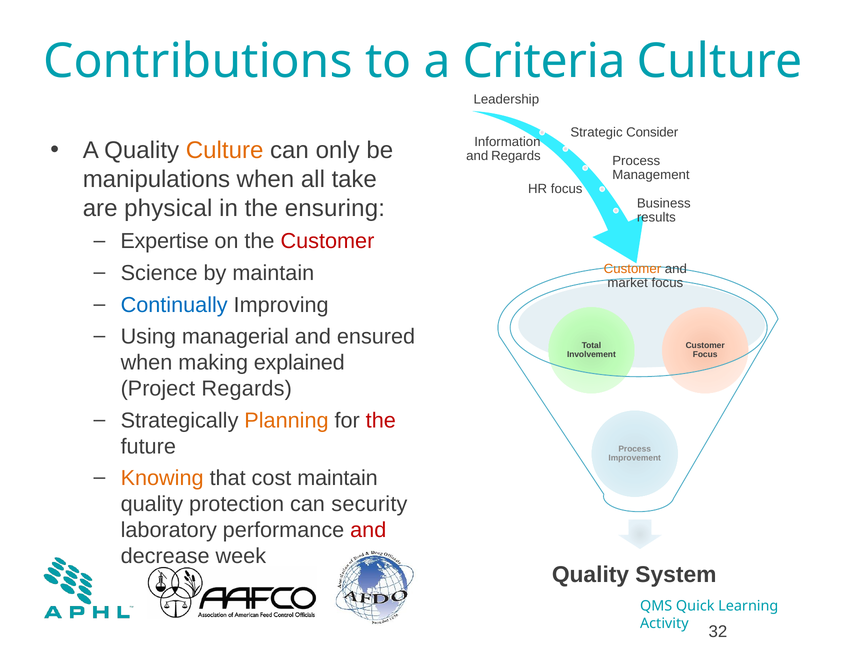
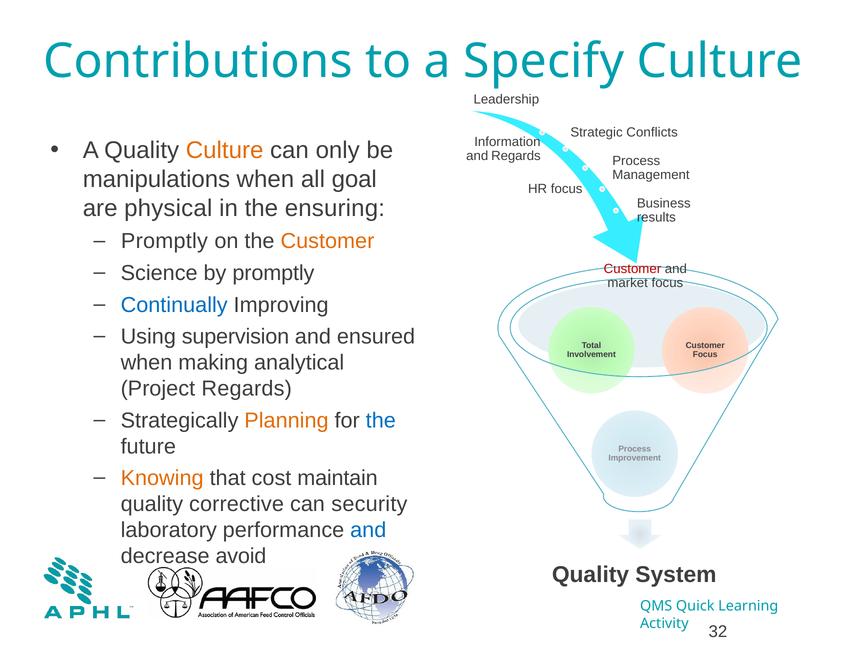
Criteria: Criteria -> Specify (544, 61)
Consider: Consider -> Conflicts (652, 132)
take: take -> goal (354, 179)
Expertise: Expertise -> Promptly (164, 241)
Customer colour: red -> orange (327, 241)
by maintain: maintain -> promptly (273, 273)
Customer colour: orange -> red (632, 268)
managerial: managerial -> supervision (236, 336)
explained: explained -> analytical (299, 362)
the colour: red -> blue (381, 420)
protection: protection -> corrective (237, 504)
and colour: red -> blue (368, 530)
week: week -> avoid (241, 556)
